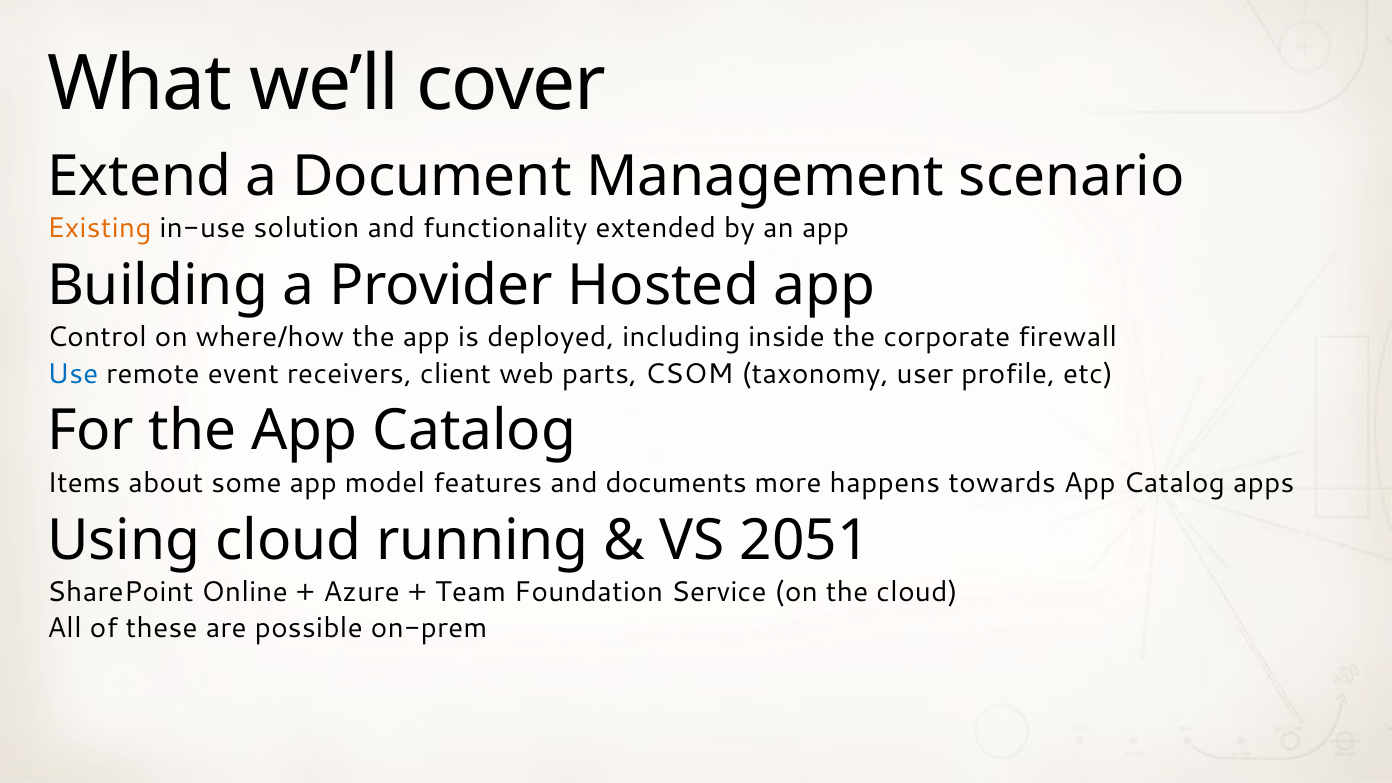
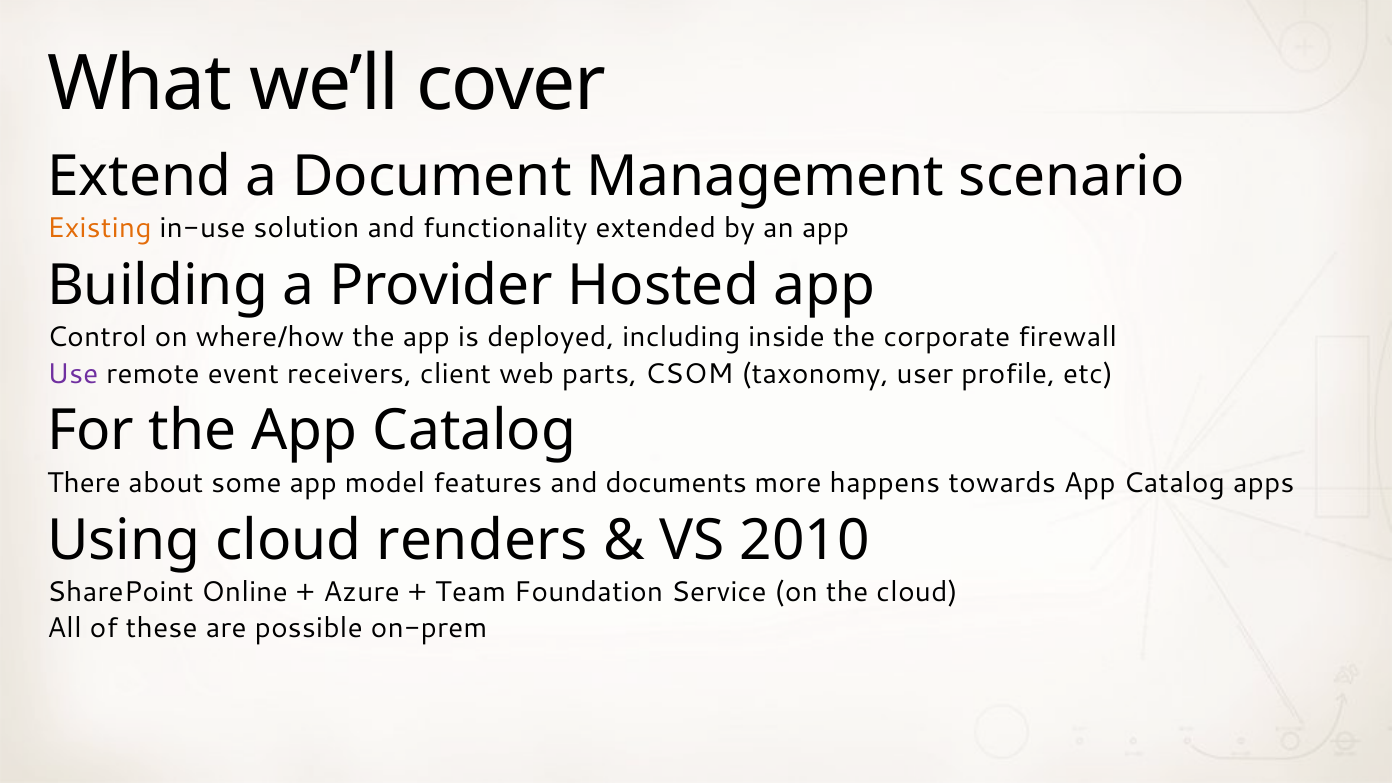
Use colour: blue -> purple (73, 374)
Items: Items -> There (84, 483)
running: running -> renders (482, 540)
2051: 2051 -> 2010 (805, 540)
